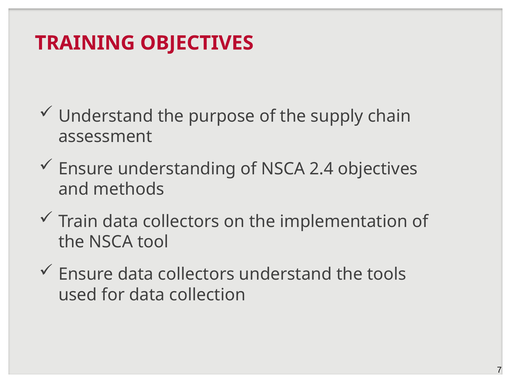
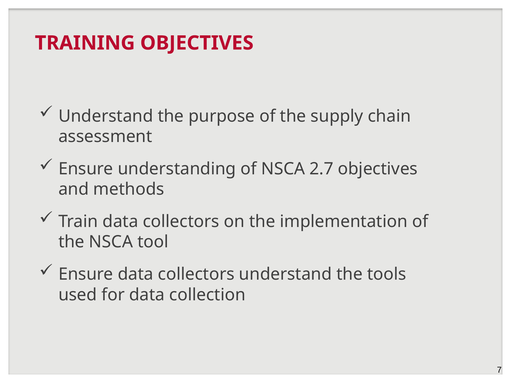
2.4: 2.4 -> 2.7 (321, 169)
